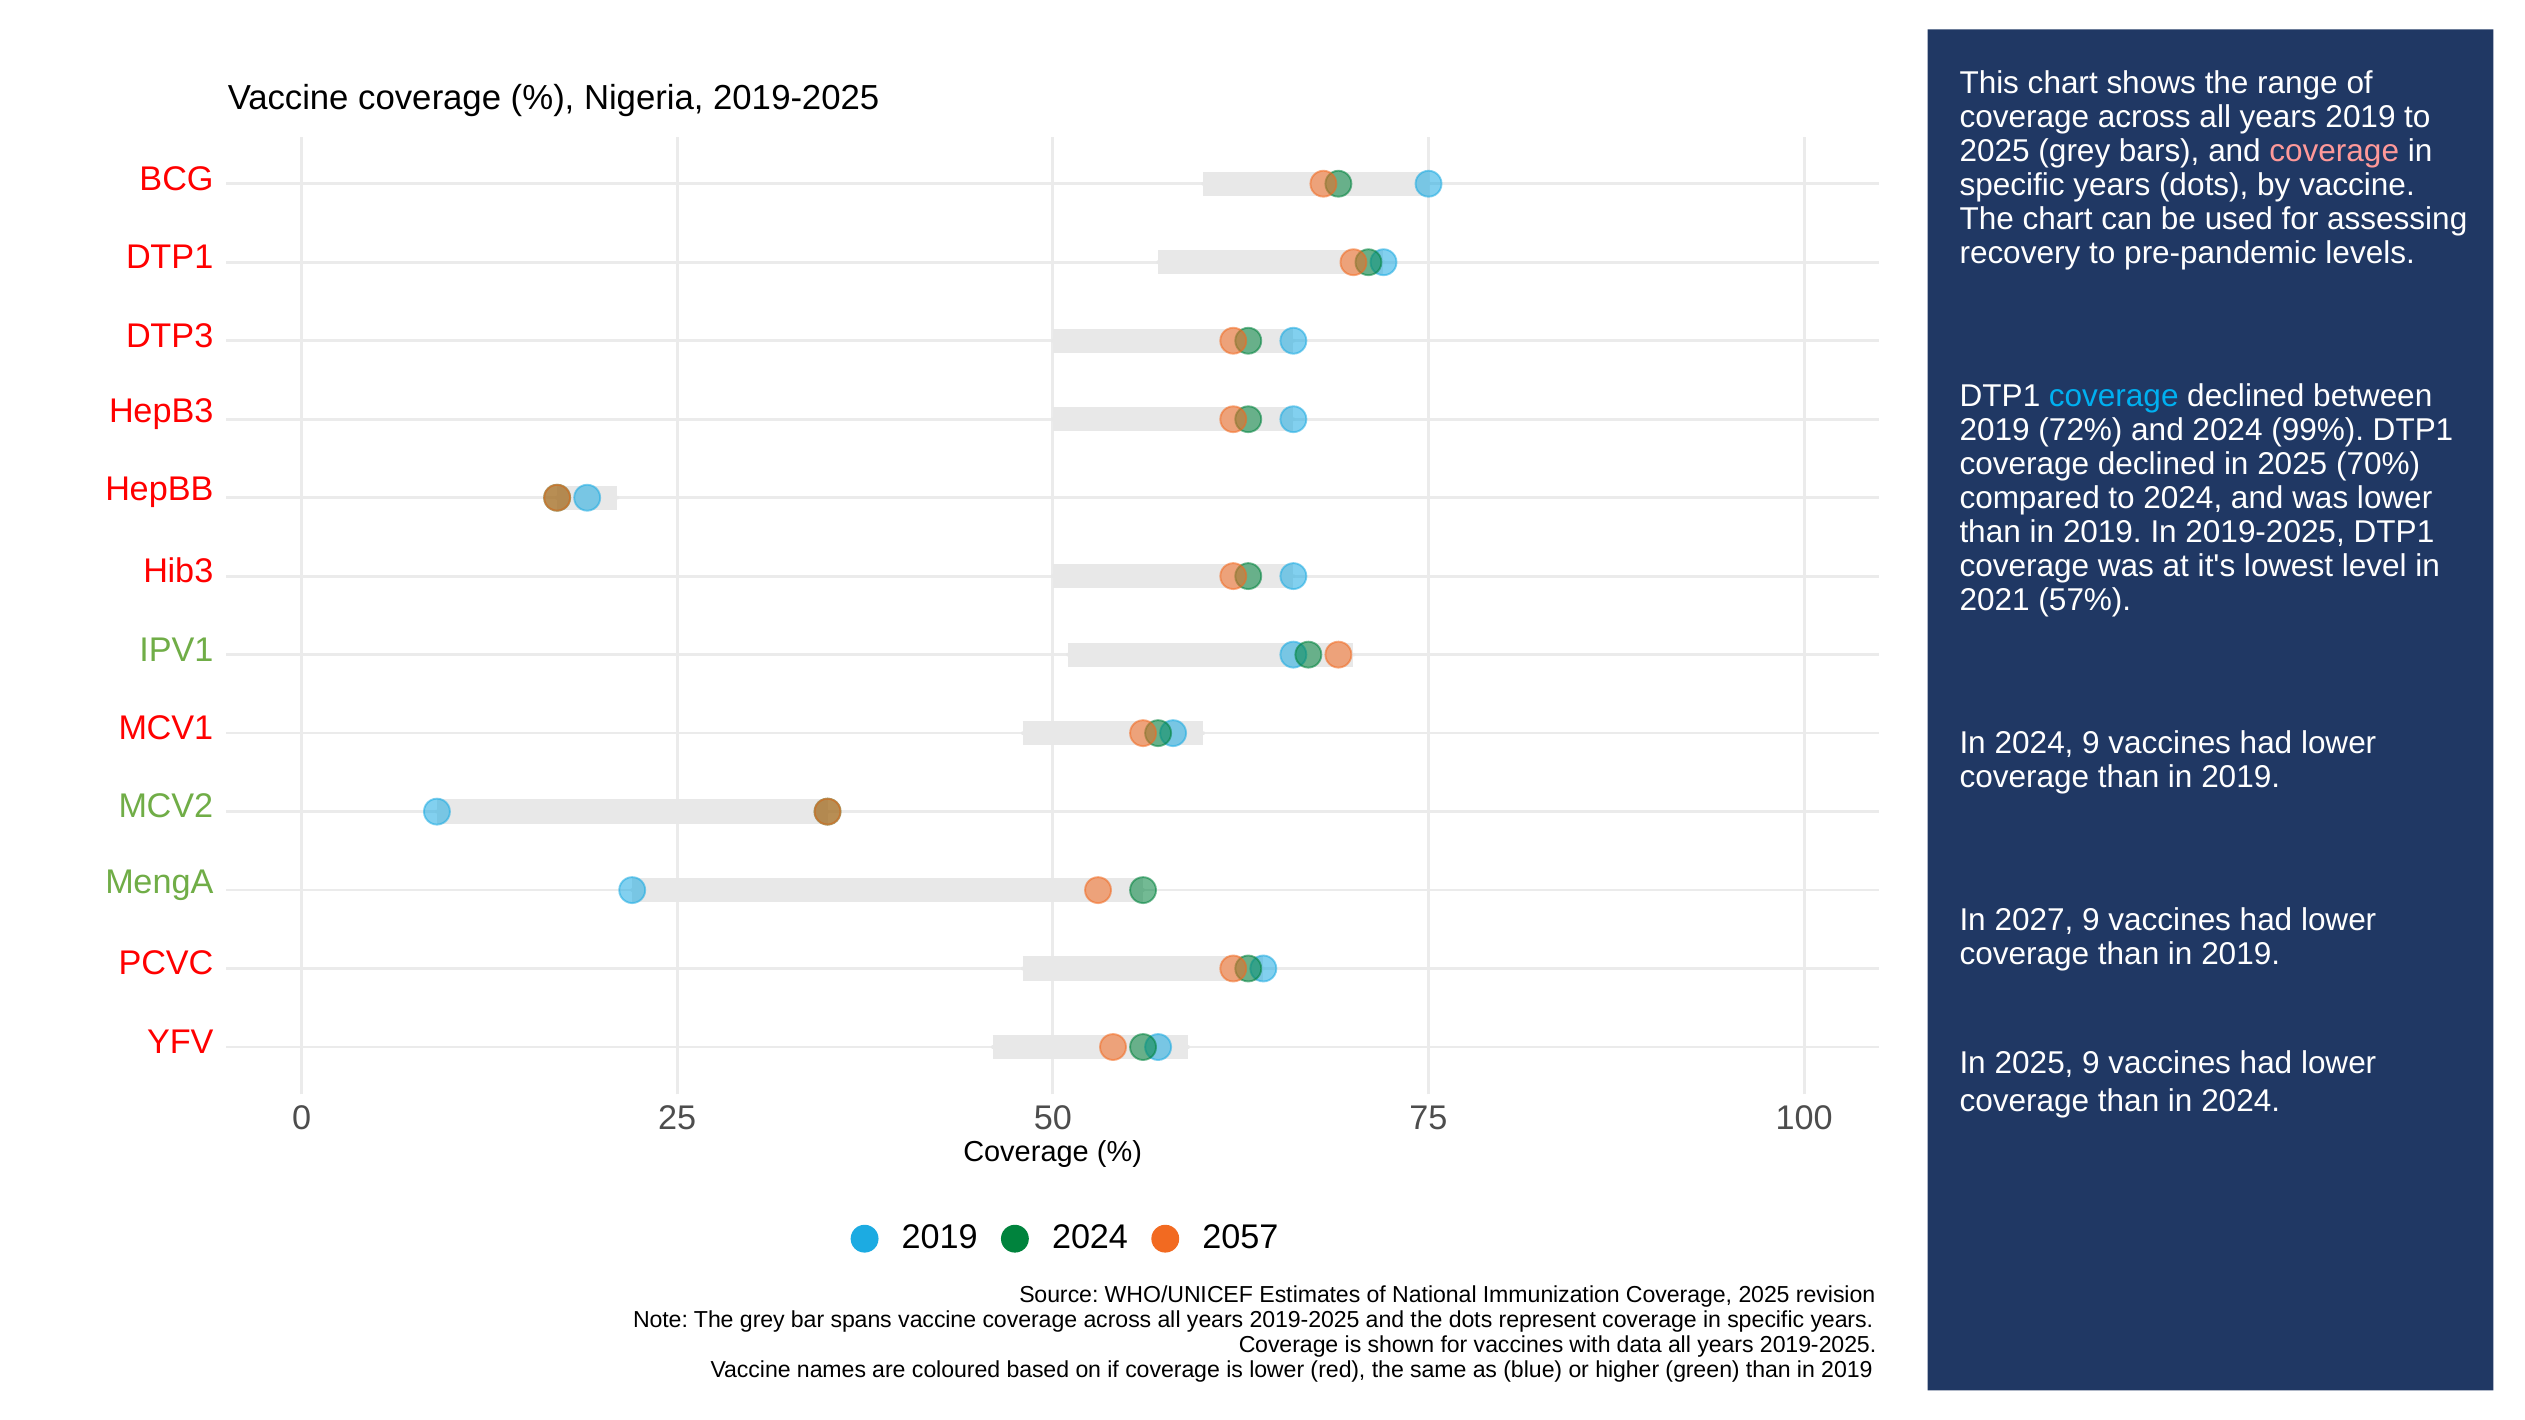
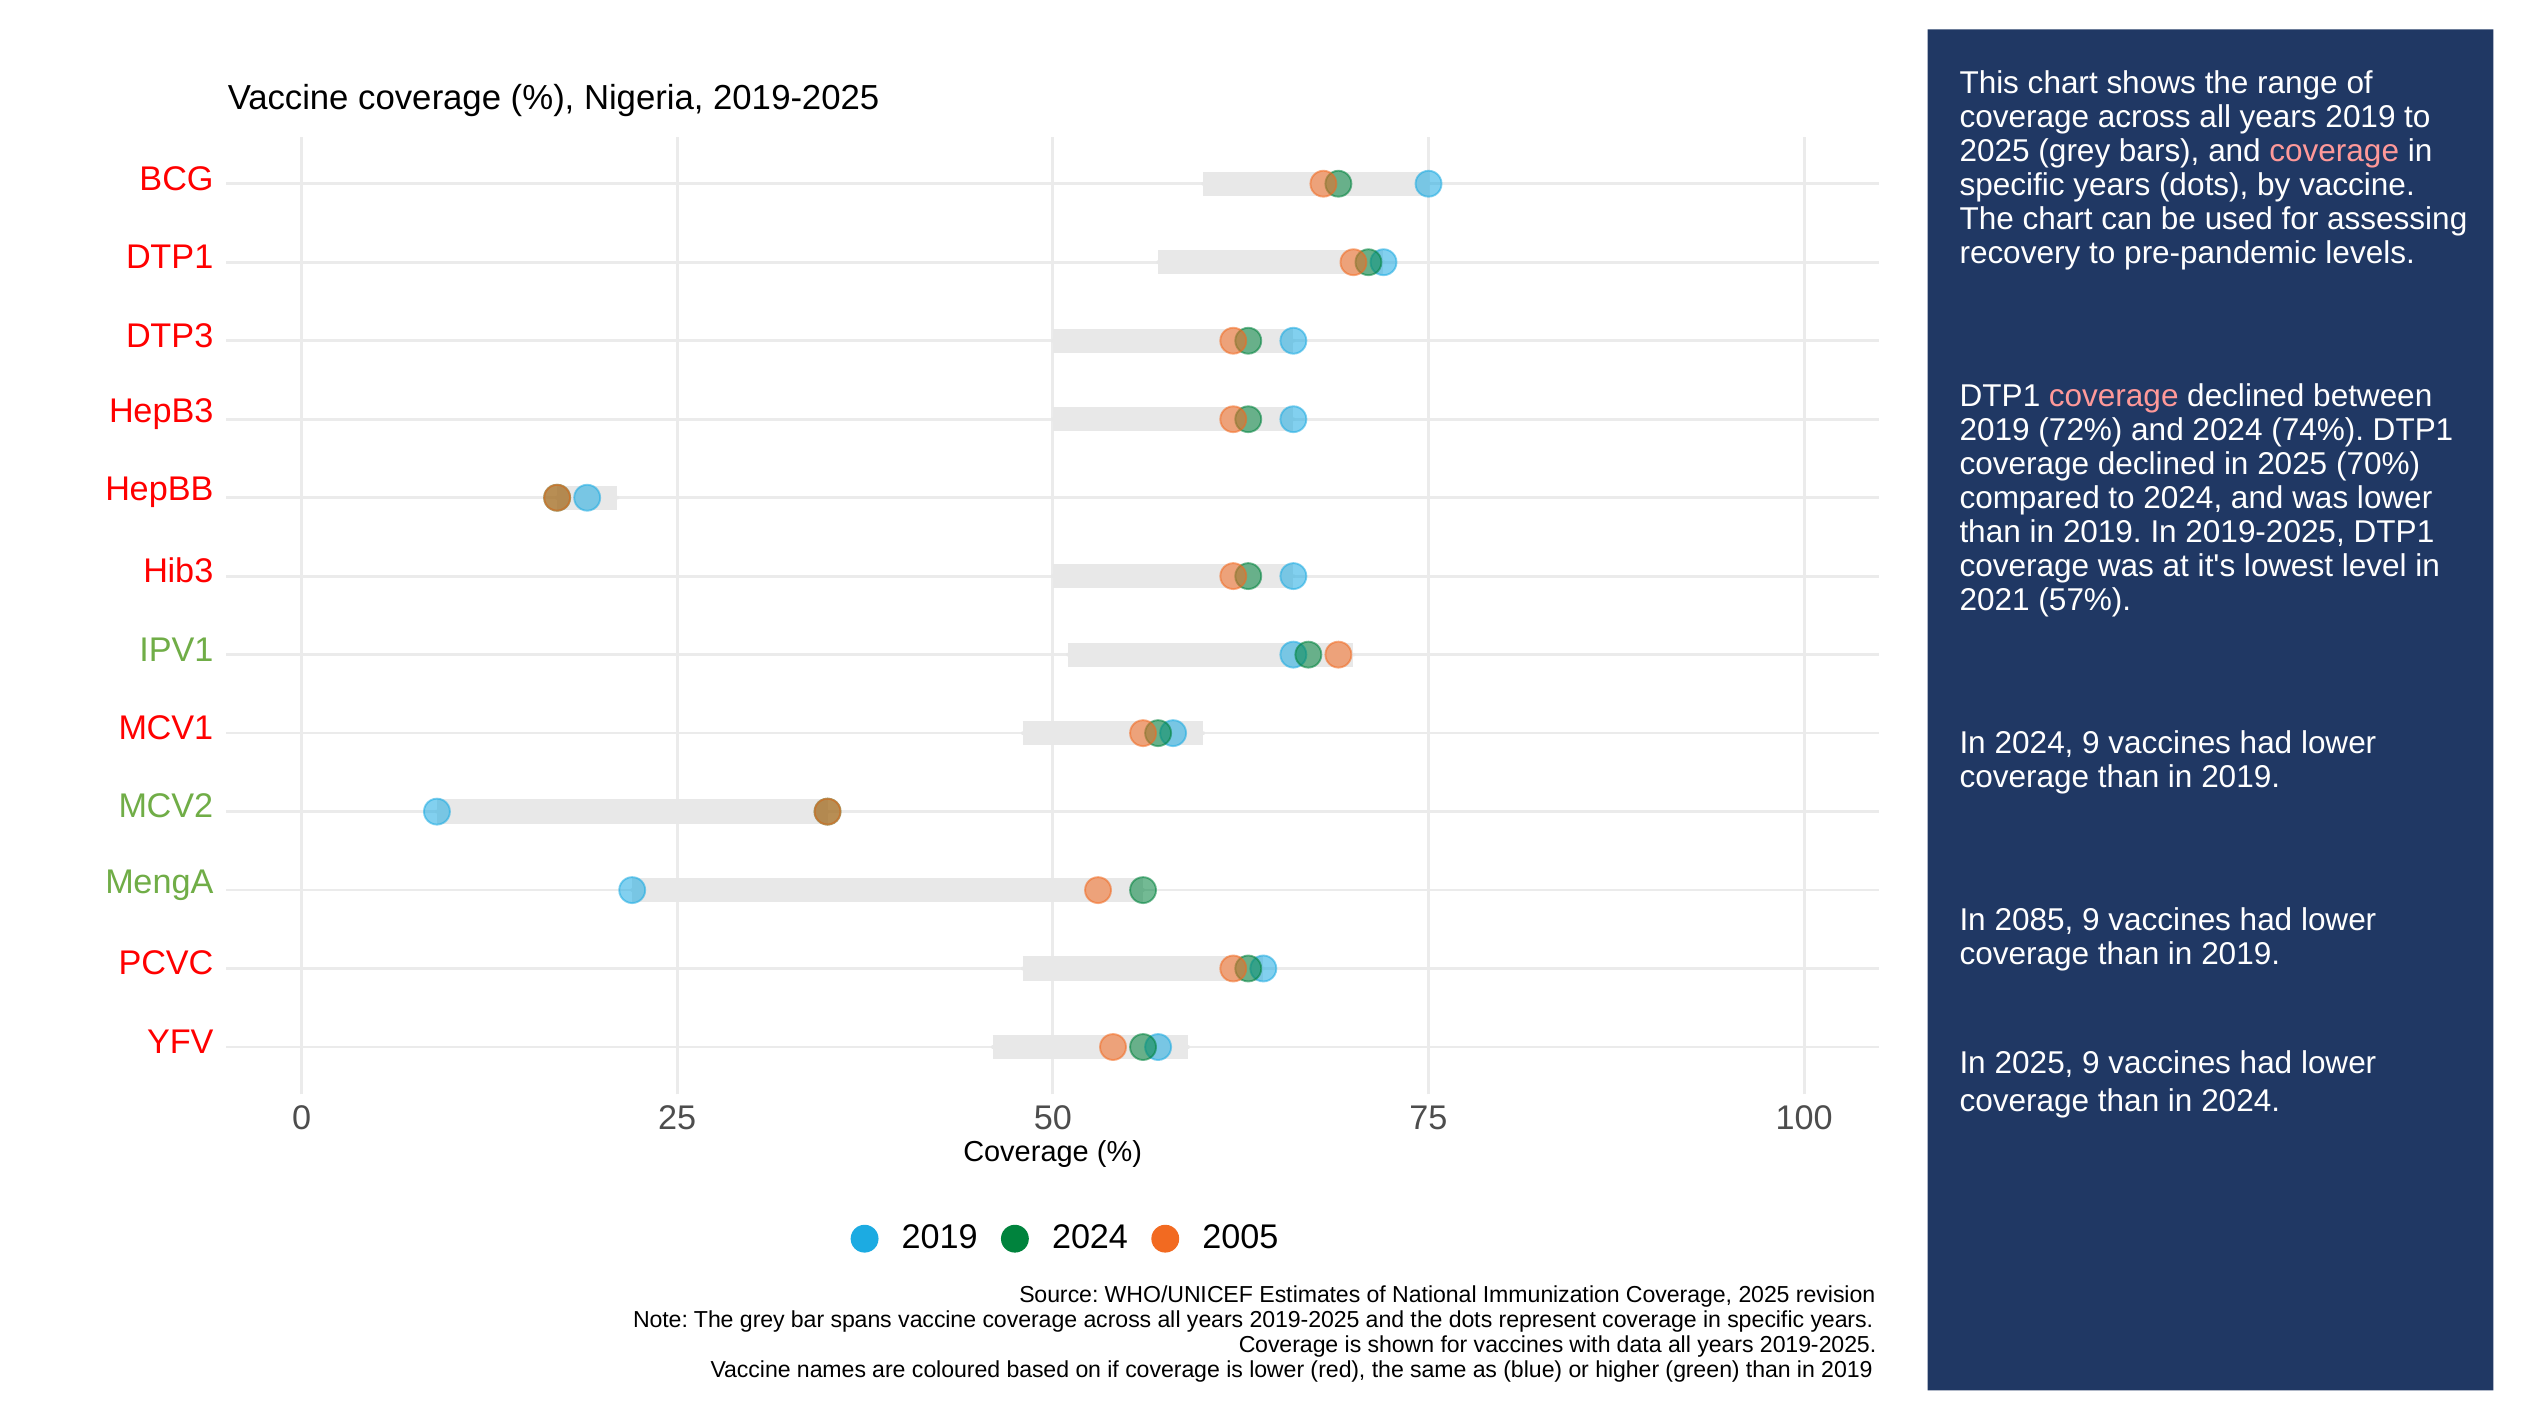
coverage colour: light blue -> pink (2114, 396)
99%: 99% -> 74% (2318, 430)
2027: 2027 -> 2085 (2034, 920)
2057: 2057 -> 2005 (1240, 1238)
